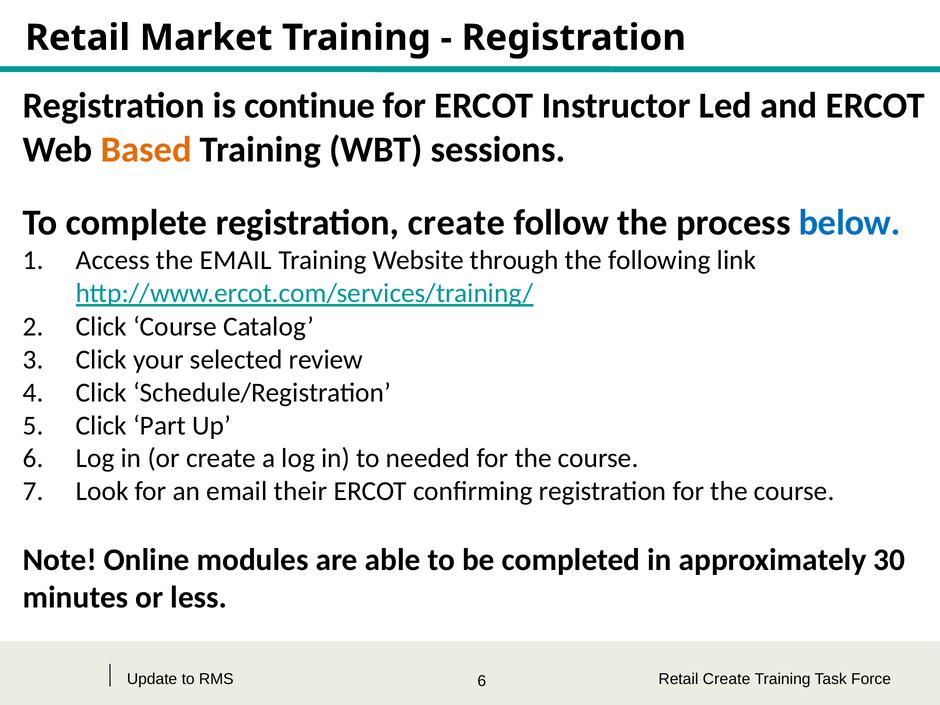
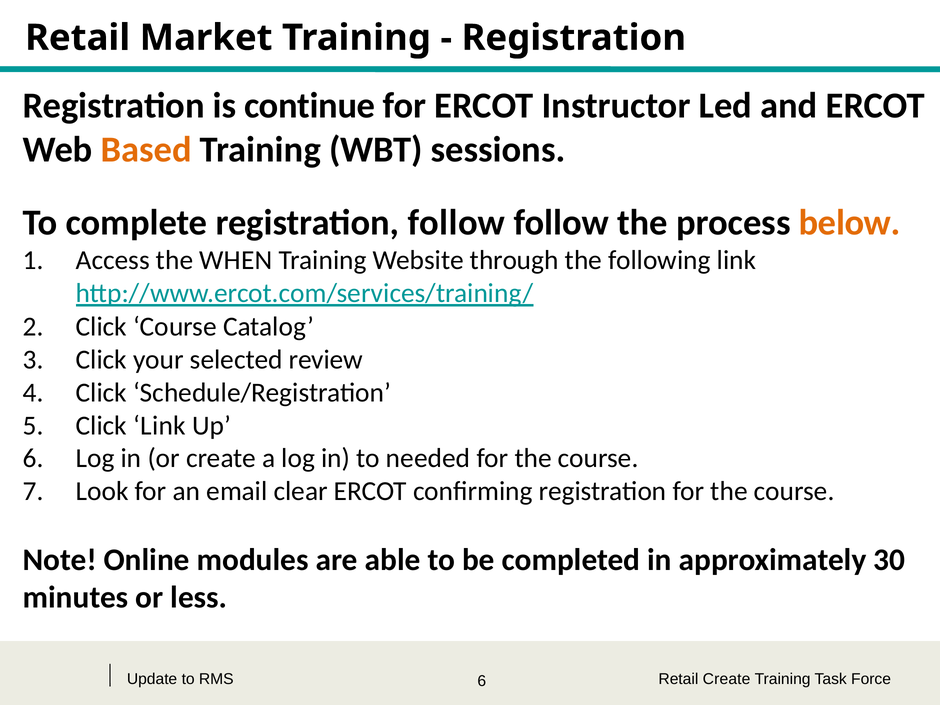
registration create: create -> follow (456, 223)
below colour: blue -> orange (850, 223)
the EMAIL: EMAIL -> WHEN (236, 260)
Click Part: Part -> Link (159, 426)
their: their -> clear (301, 491)
